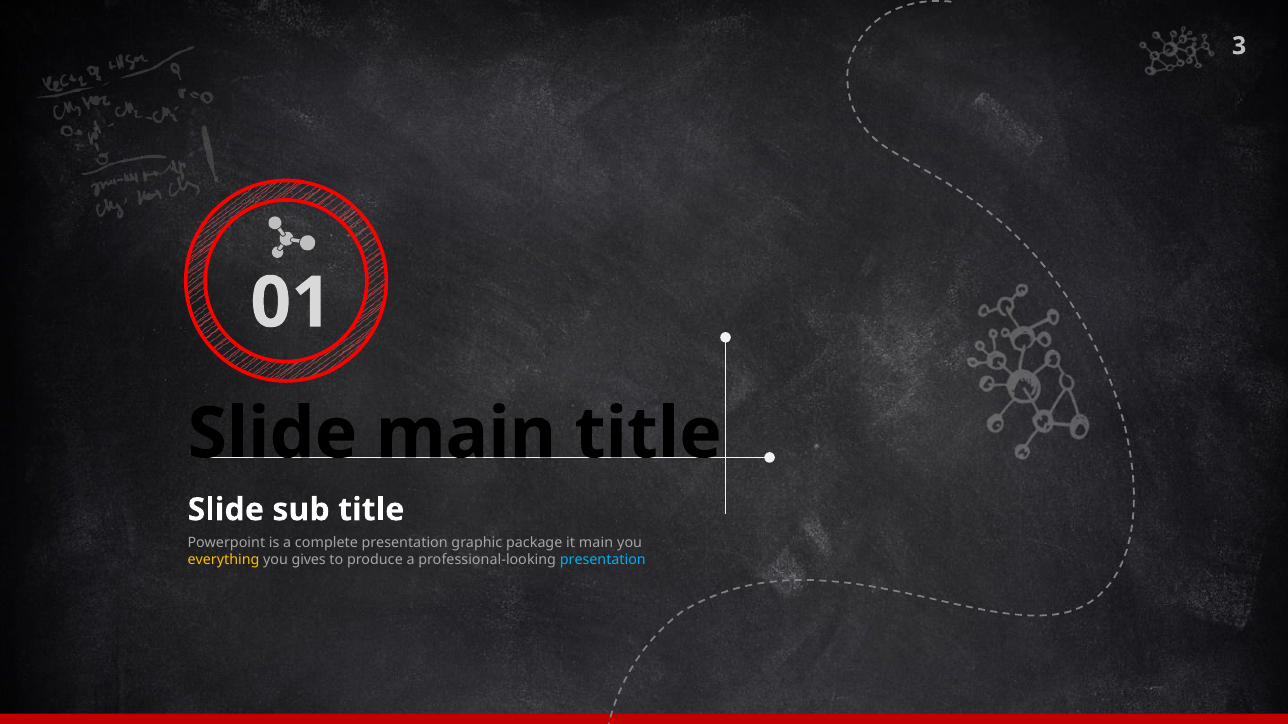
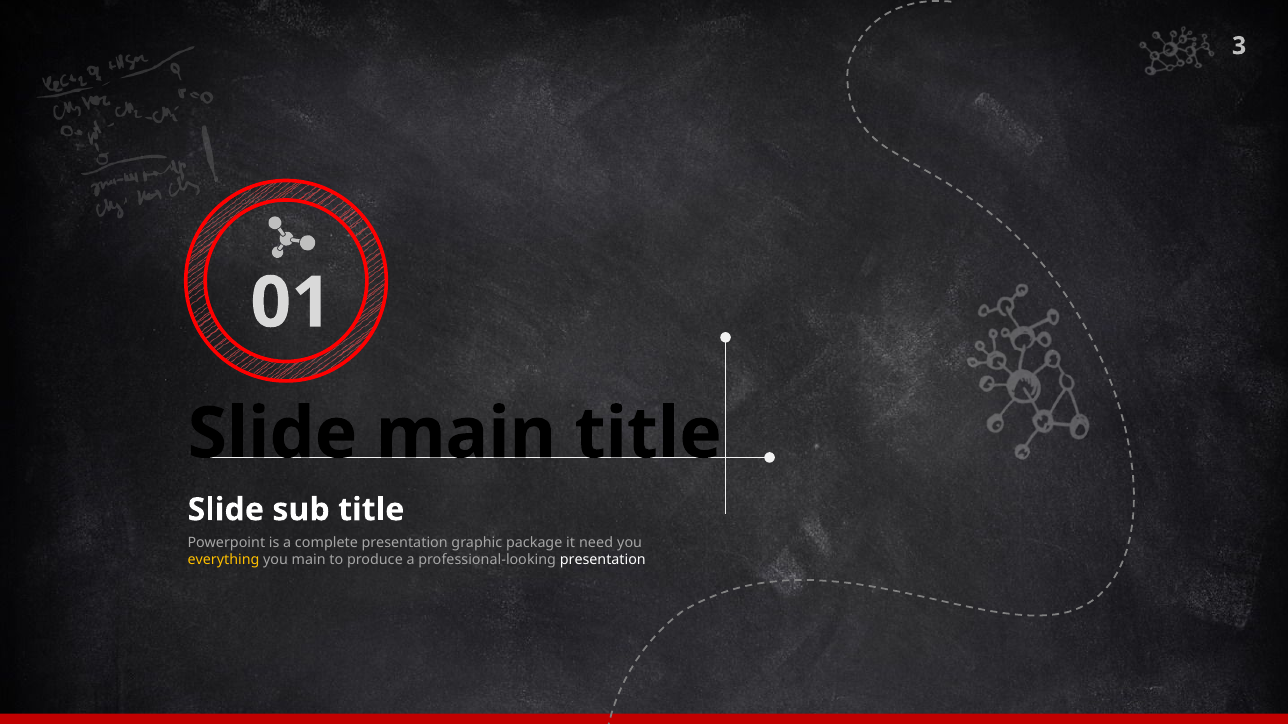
it main: main -> need (596, 543)
you gives: gives -> main (309, 560)
presentation colour: light blue -> white (603, 560)
